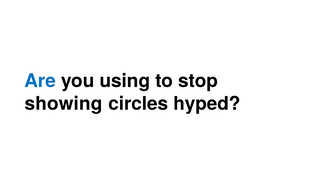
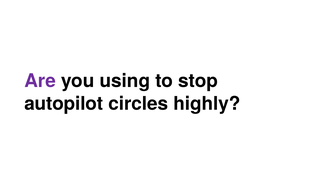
Are colour: blue -> purple (40, 81)
showing: showing -> autopilot (64, 104)
hyped: hyped -> highly (207, 104)
